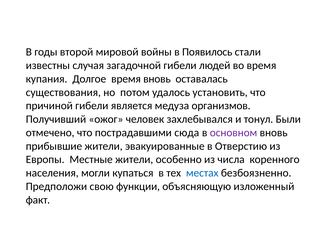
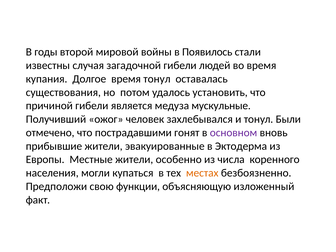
время вновь: вновь -> тонул (157, 79)
организмов: организмов -> мускульные (221, 106)
сюда: сюда -> гонят (187, 133)
Отверстию: Отверстию -> Эктодерма (241, 146)
местах colour: blue -> orange (202, 173)
